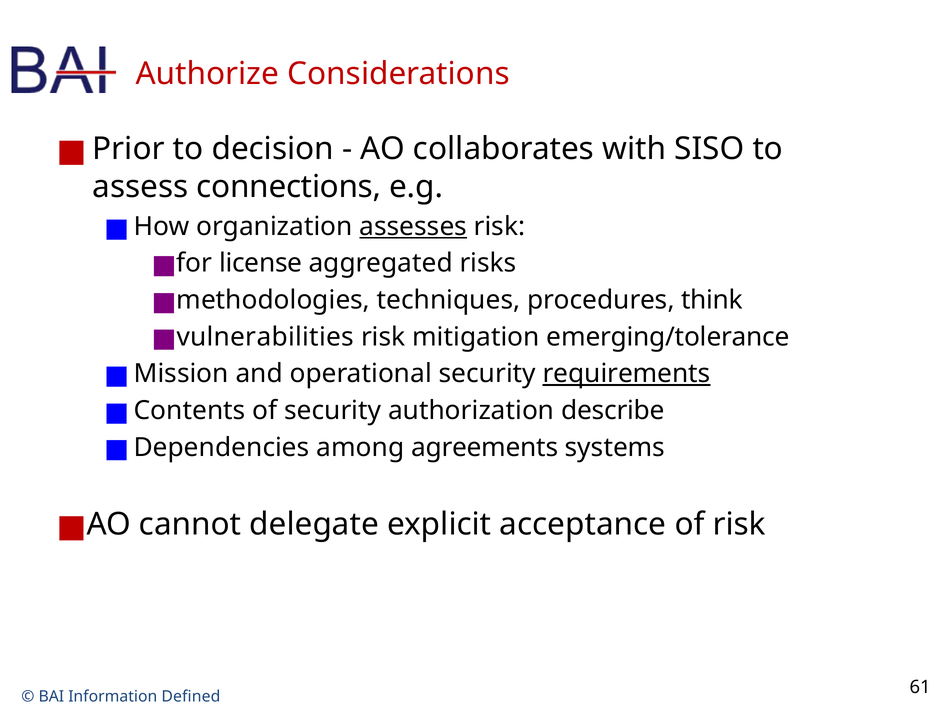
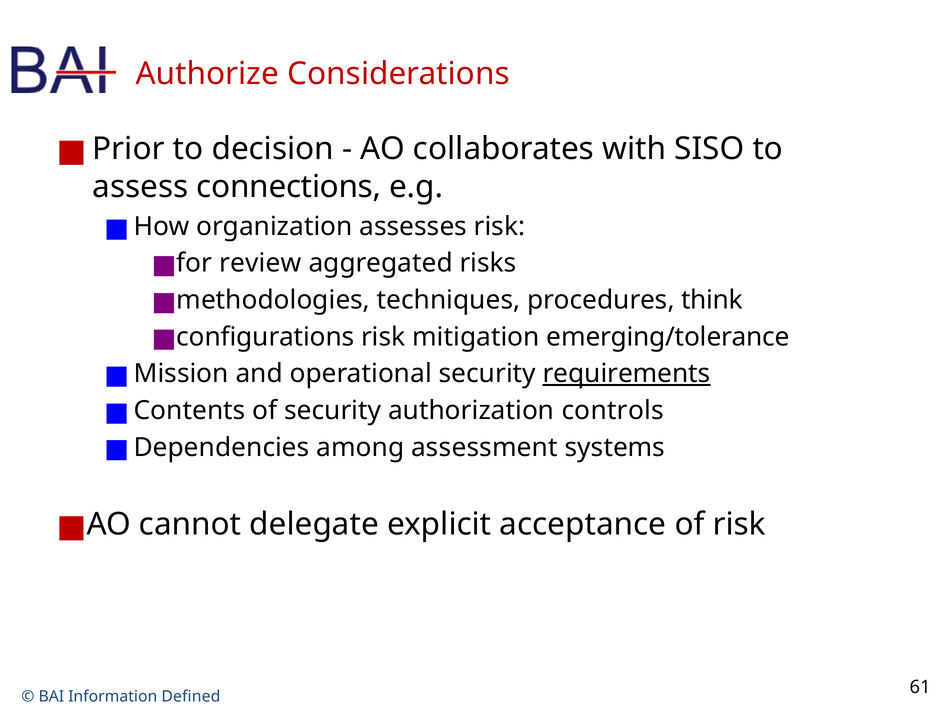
assesses underline: present -> none (413, 226)
license: license -> review (260, 263)
vulnerabilities: vulnerabilities -> configurations (265, 337)
describe: describe -> controls (613, 411)
agreements: agreements -> assessment (484, 448)
